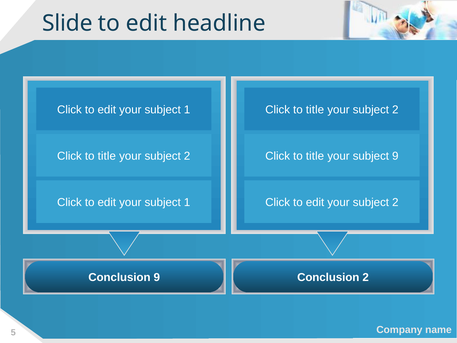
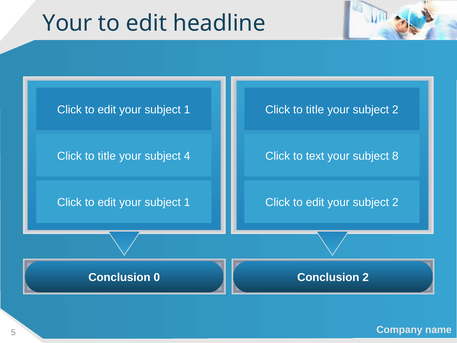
Slide: Slide -> Your (67, 23)
2: 2 -> 4 (187, 156)
title: title -> text (315, 156)
subject 9: 9 -> 8 (395, 156)
Conclusion 9: 9 -> 0 (157, 277)
